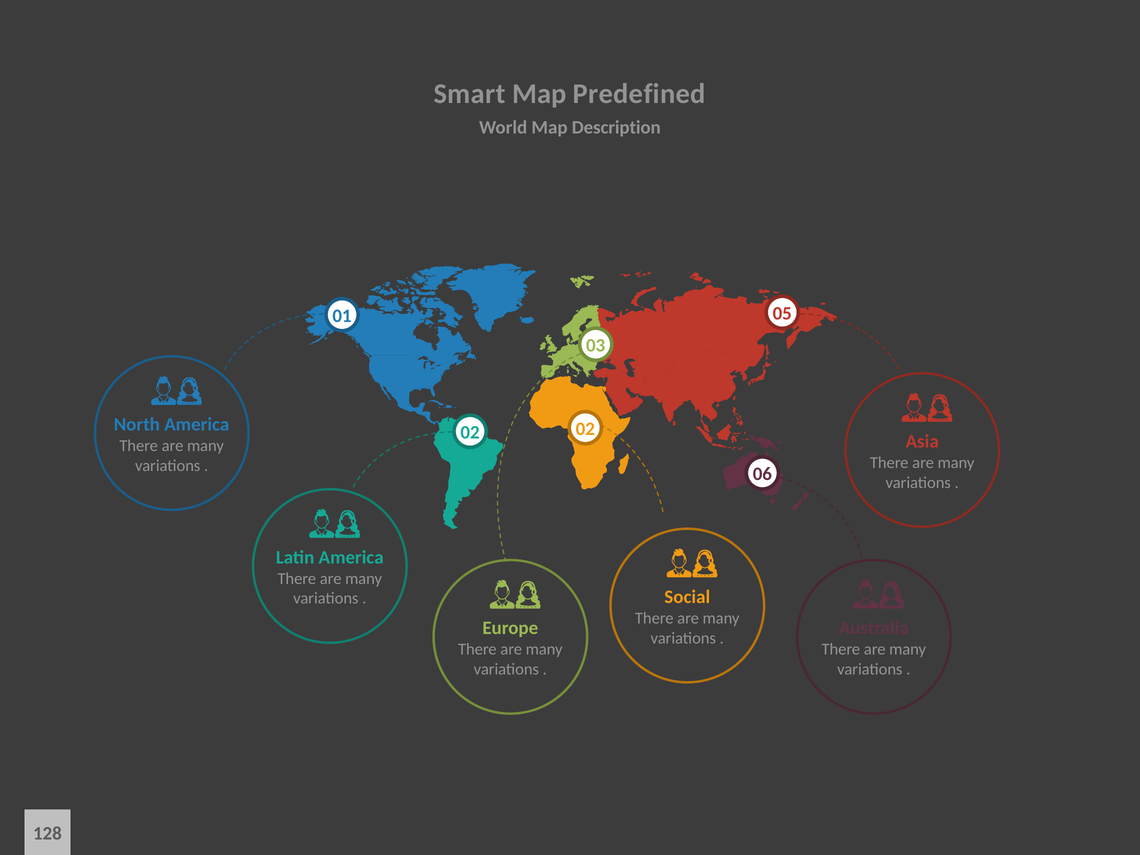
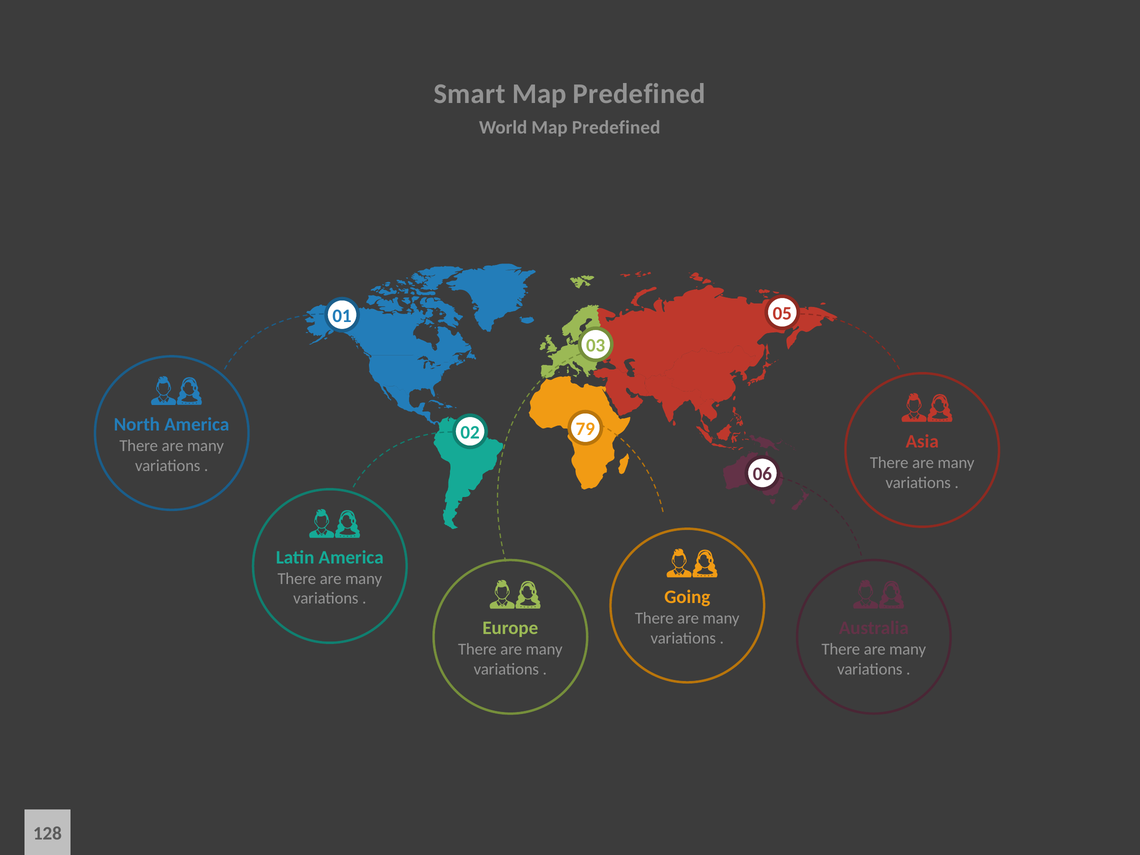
World Map Description: Description -> Predefined (616, 127)
02 02: 02 -> 79 (585, 429)
Social: Social -> Going (687, 597)
